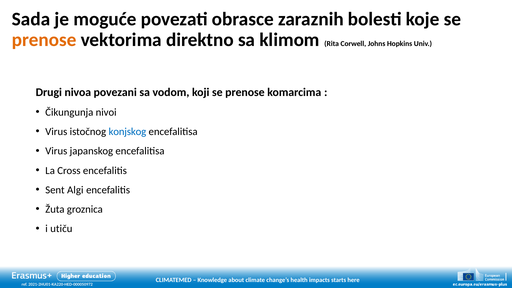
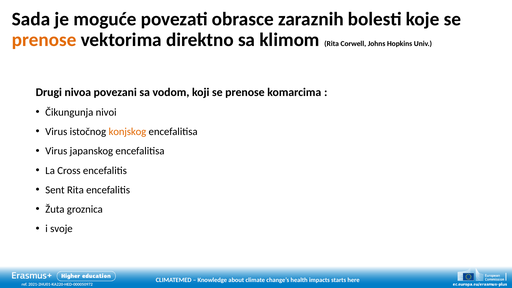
konjskog colour: blue -> orange (127, 132)
Sent Algi: Algi -> Rita (75, 190)
utiču: utiču -> svoje (61, 229)
